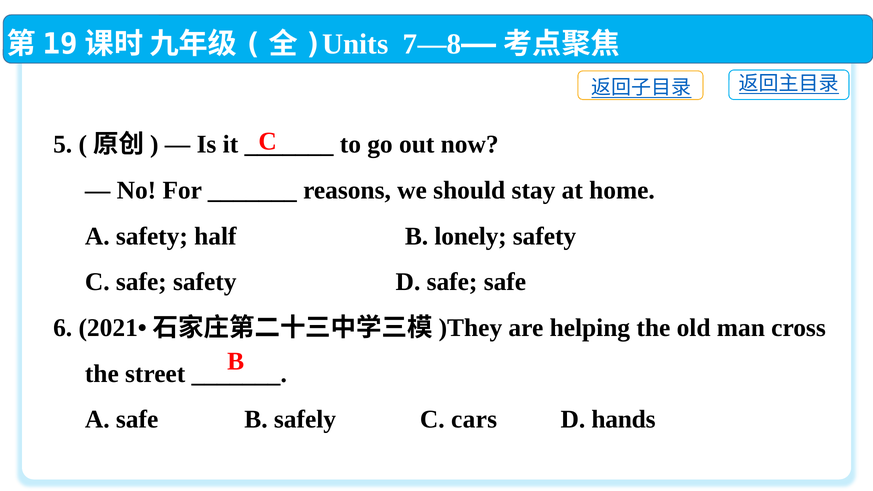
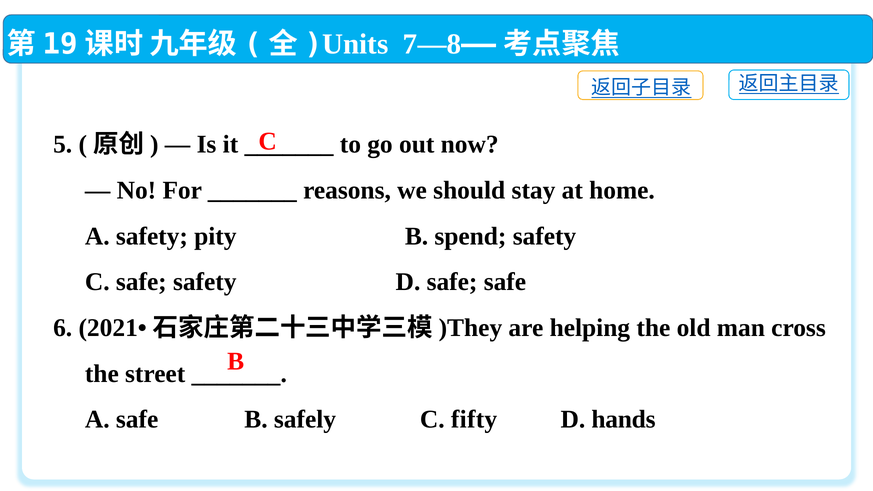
half: half -> pity (215, 236)
lonely: lonely -> spend (470, 236)
cars: cars -> fifty (474, 420)
